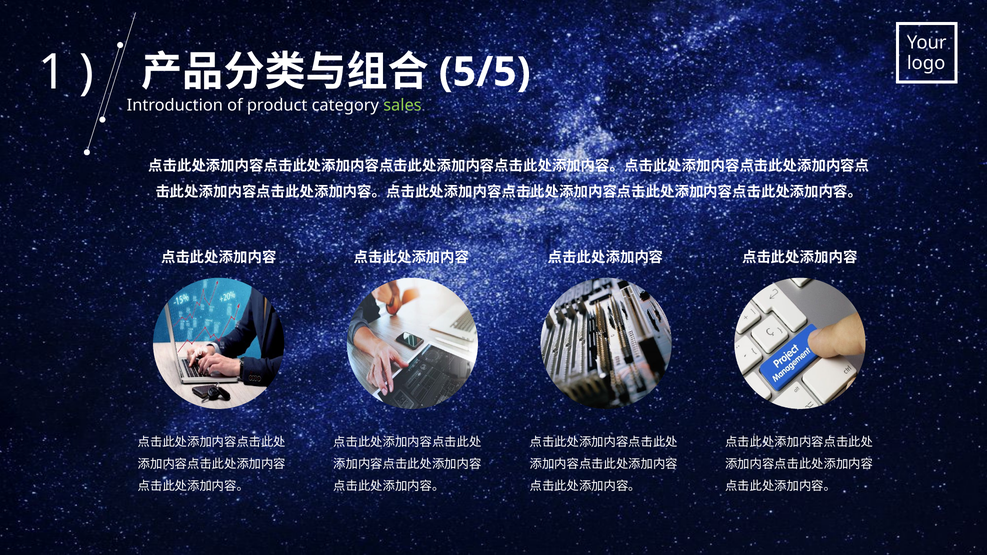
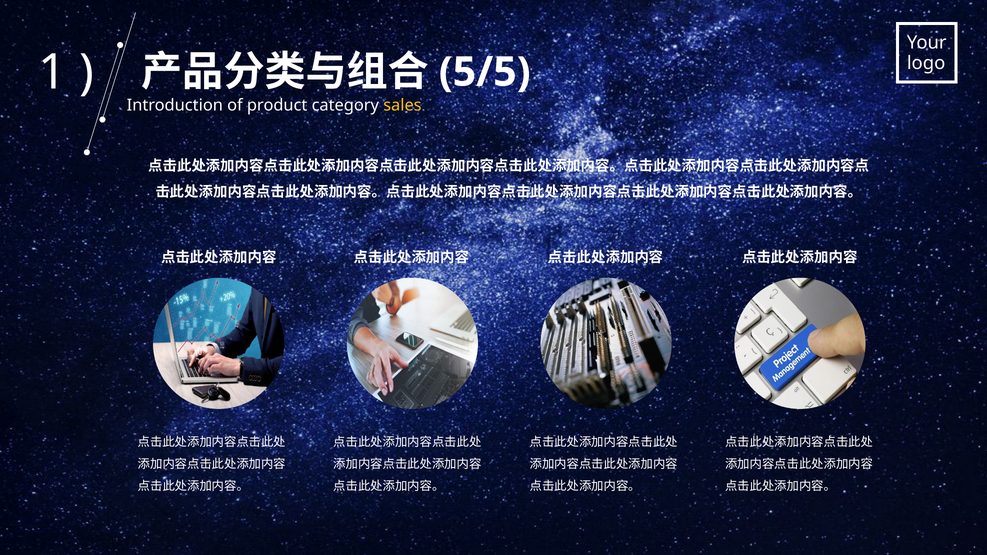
sales colour: light green -> yellow (402, 105)
